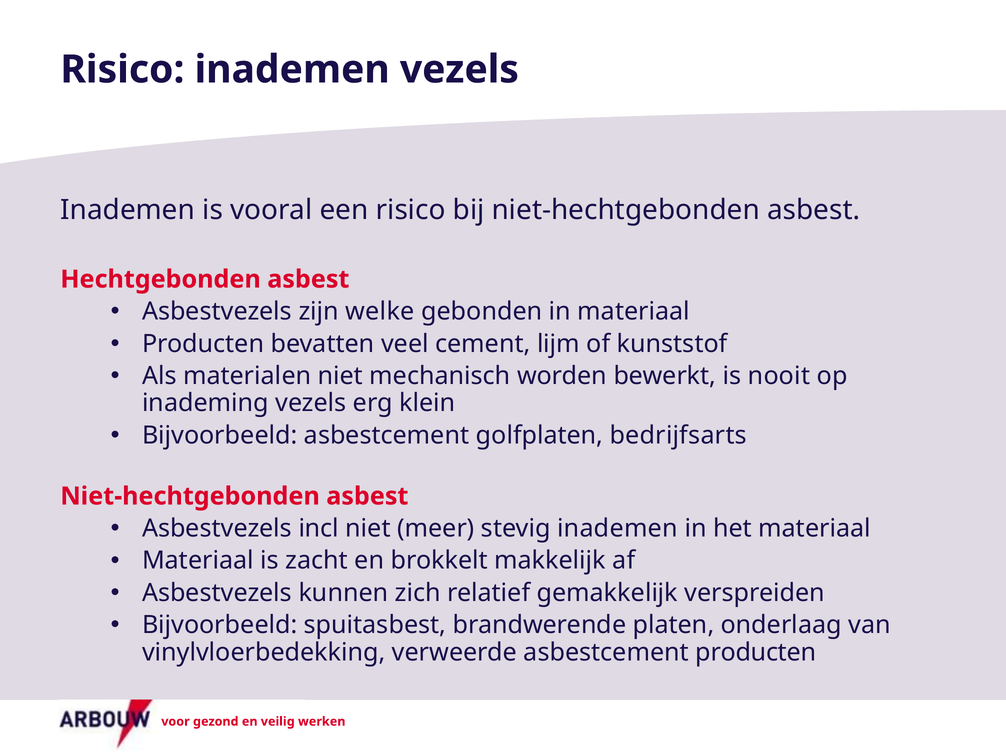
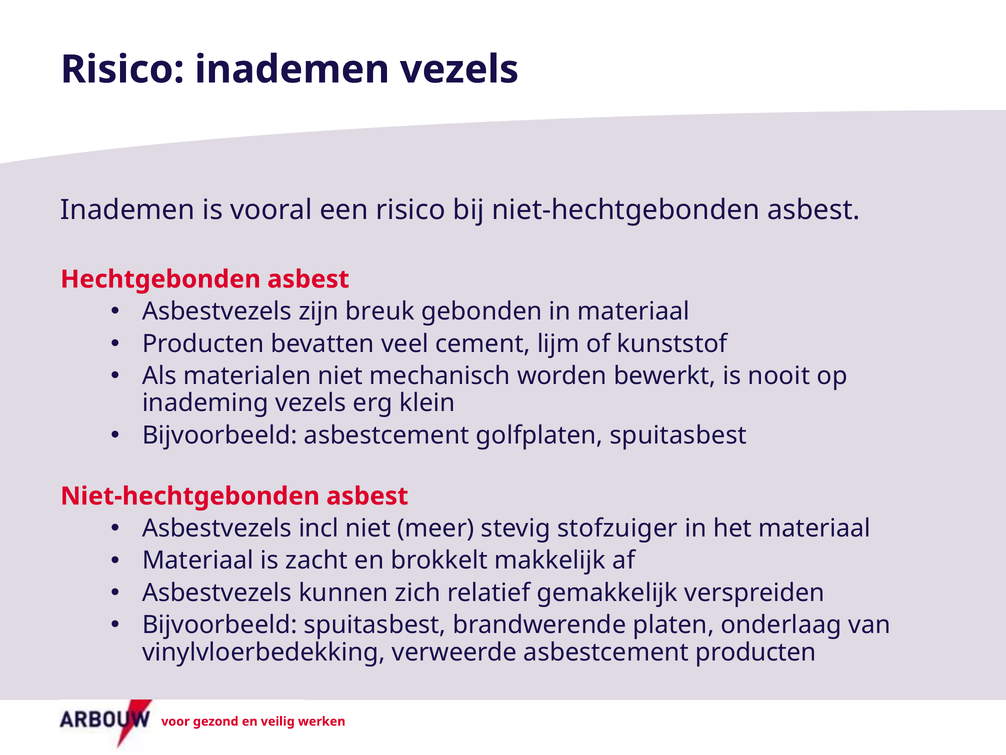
welke: welke -> breuk (380, 311)
golfplaten bedrijfsarts: bedrijfsarts -> spuitasbest (678, 435)
stevig inademen: inademen -> stofzuiger (617, 528)
